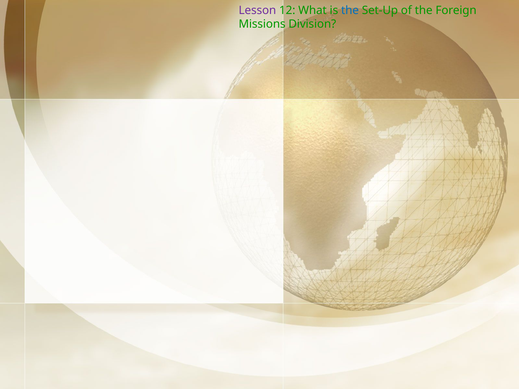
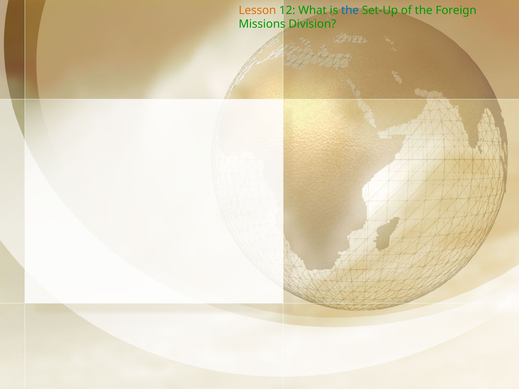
Lesson colour: purple -> orange (257, 10)
